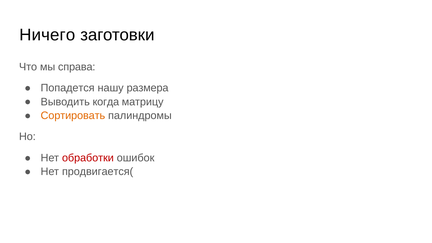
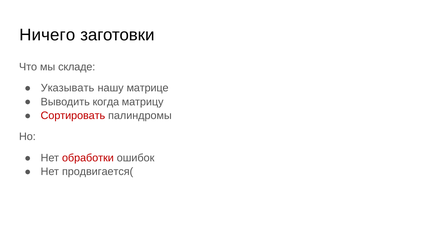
справа: справа -> складе (77, 67)
Попадется: Попадется -> Указывать (68, 88)
размера: размера -> матрице (148, 88)
Сортировать colour: orange -> red (73, 116)
